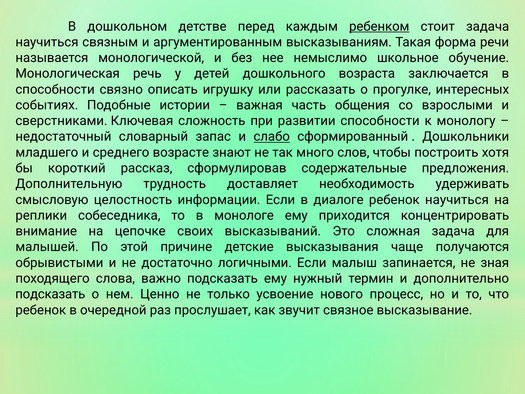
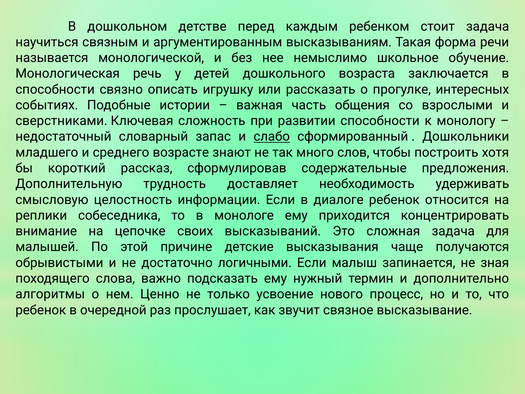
ребенком underline: present -> none (379, 26)
ребенок научиться: научиться -> относится (457, 200)
подсказать: подсказать -> алгоритмы (50, 294)
